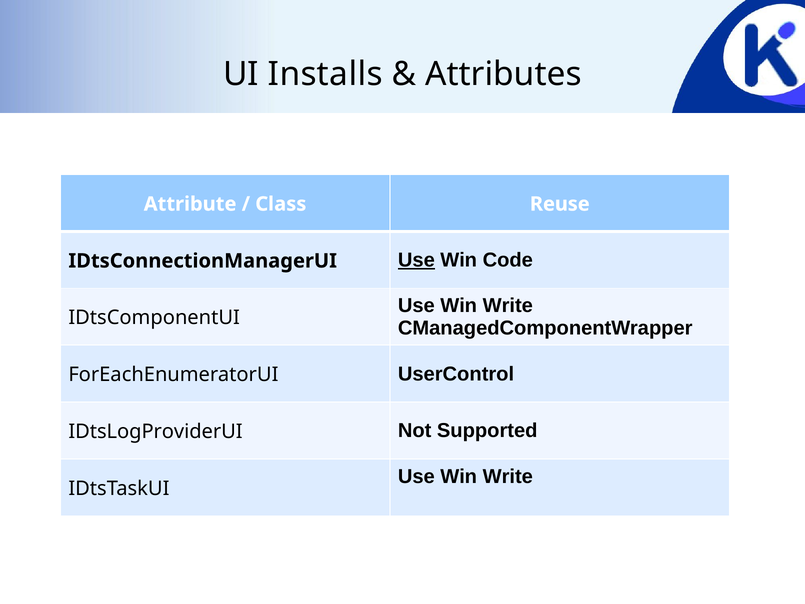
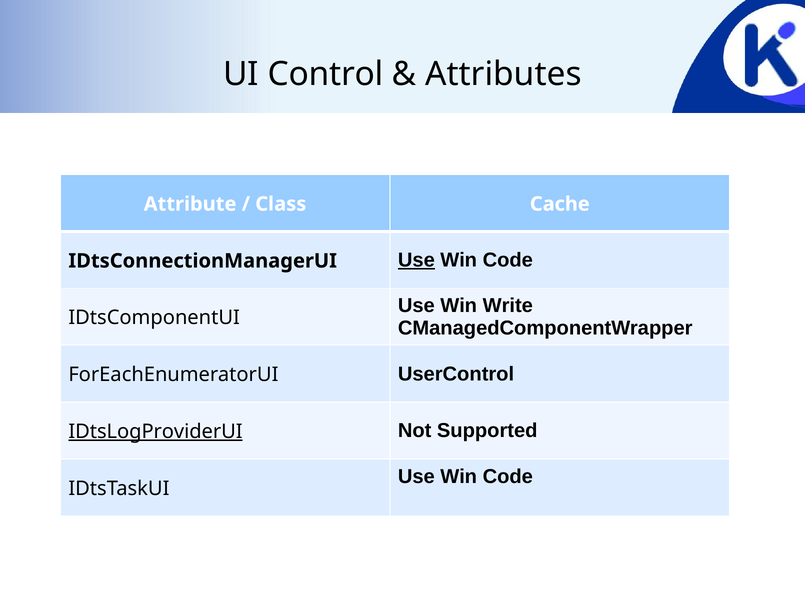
Installs: Installs -> Control (325, 74)
Reuse: Reuse -> Cache (560, 204)
IDtsLogProviderUI underline: none -> present (156, 431)
Write: Write -> Code (508, 476)
